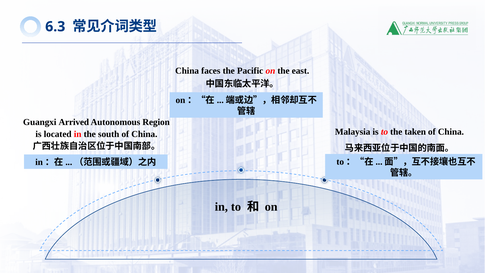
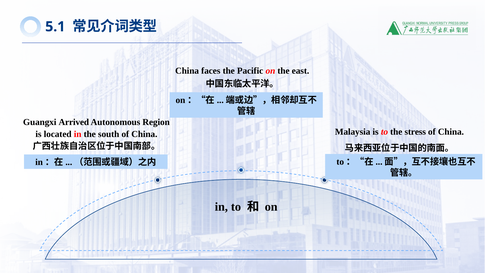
6.3: 6.3 -> 5.1 (55, 27)
taken: taken -> stress (415, 132)
